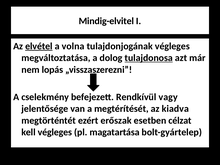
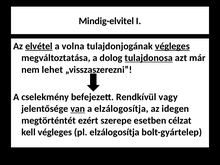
végleges underline: none -> present (172, 46)
lopás: lopás -> lehet (52, 70)
van underline: none -> present (78, 109)
a megtérítését: megtérítését -> elzálogosítja (121, 109)
kiadva: kiadva -> idegen (175, 109)
erőszak: erőszak -> szerepe (116, 120)
pl magatartása: magatartása -> elzálogosítja (115, 132)
